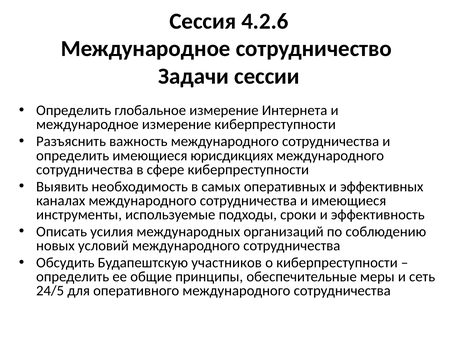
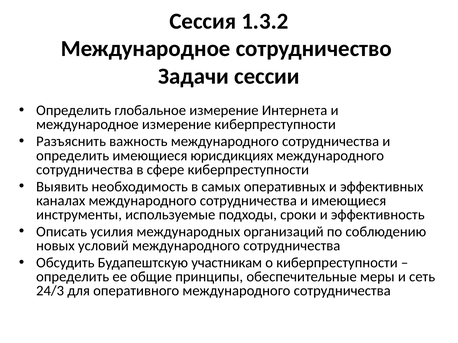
4.2.6: 4.2.6 -> 1.3.2 (265, 21)
участников: участников -> участникам (227, 263)
24/5: 24/5 -> 24/3 (50, 291)
